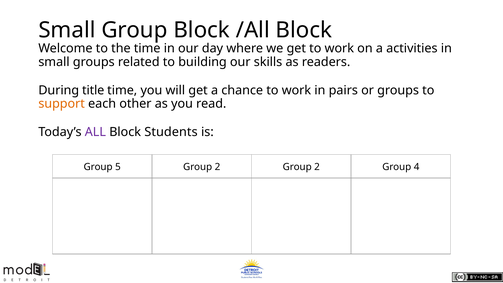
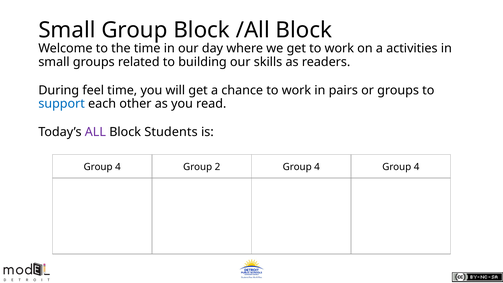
title: title -> feel (93, 90)
support colour: orange -> blue (62, 104)
5: 5 -> 4 (118, 167)
2 Group 2: 2 -> 4 (317, 167)
